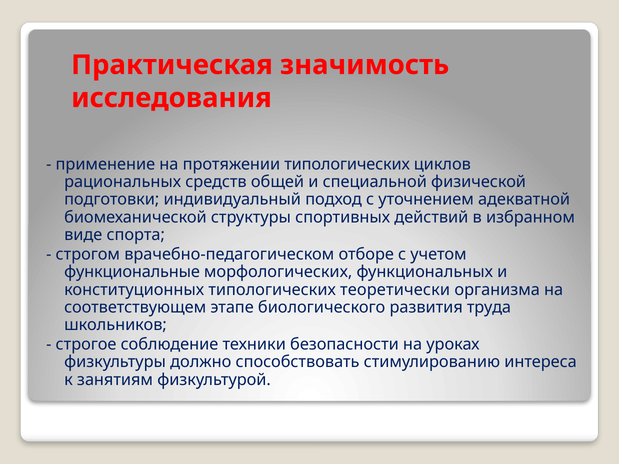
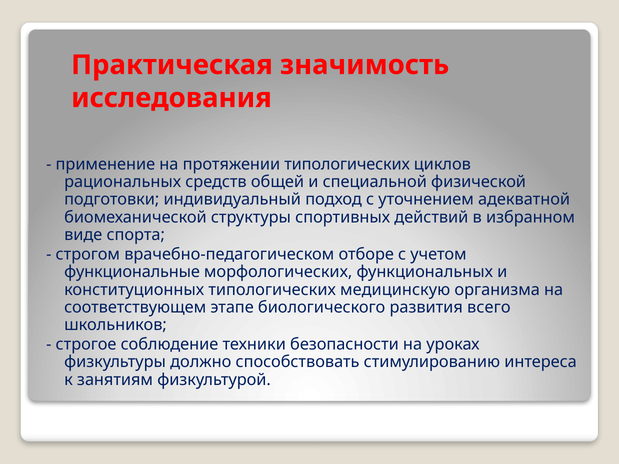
теоретически: теоретически -> медицинскую (395, 290)
труда: труда -> всего (489, 307)
